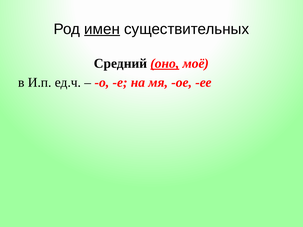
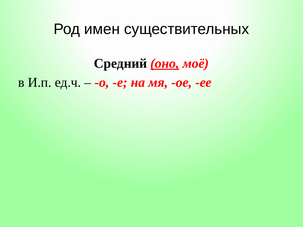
имен underline: present -> none (102, 29)
